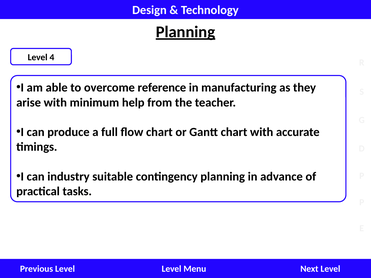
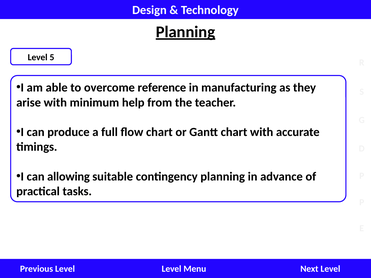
4: 4 -> 5 (52, 57)
industry: industry -> allowing (69, 177)
